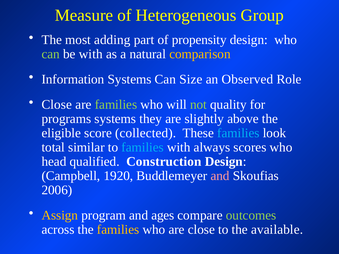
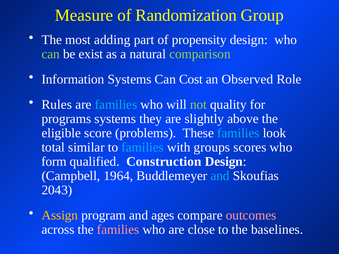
Heterogeneous: Heterogeneous -> Randomization (186, 15)
be with: with -> exist (91, 54)
comparison colour: yellow -> light green (200, 54)
Size: Size -> Cost (191, 79)
Close: Close -> Rules (57, 105)
families colour: light green -> light blue (116, 105)
collected: collected -> problems (146, 133)
always: always -> groups (212, 147)
head: head -> form (54, 162)
1920: 1920 -> 1964 (118, 176)
and colour: pink -> light blue (220, 176)
2006: 2006 -> 2043 (57, 190)
outcomes colour: light green -> pink (251, 215)
families colour: yellow -> pink (118, 230)
available: available -> baselines (277, 230)
